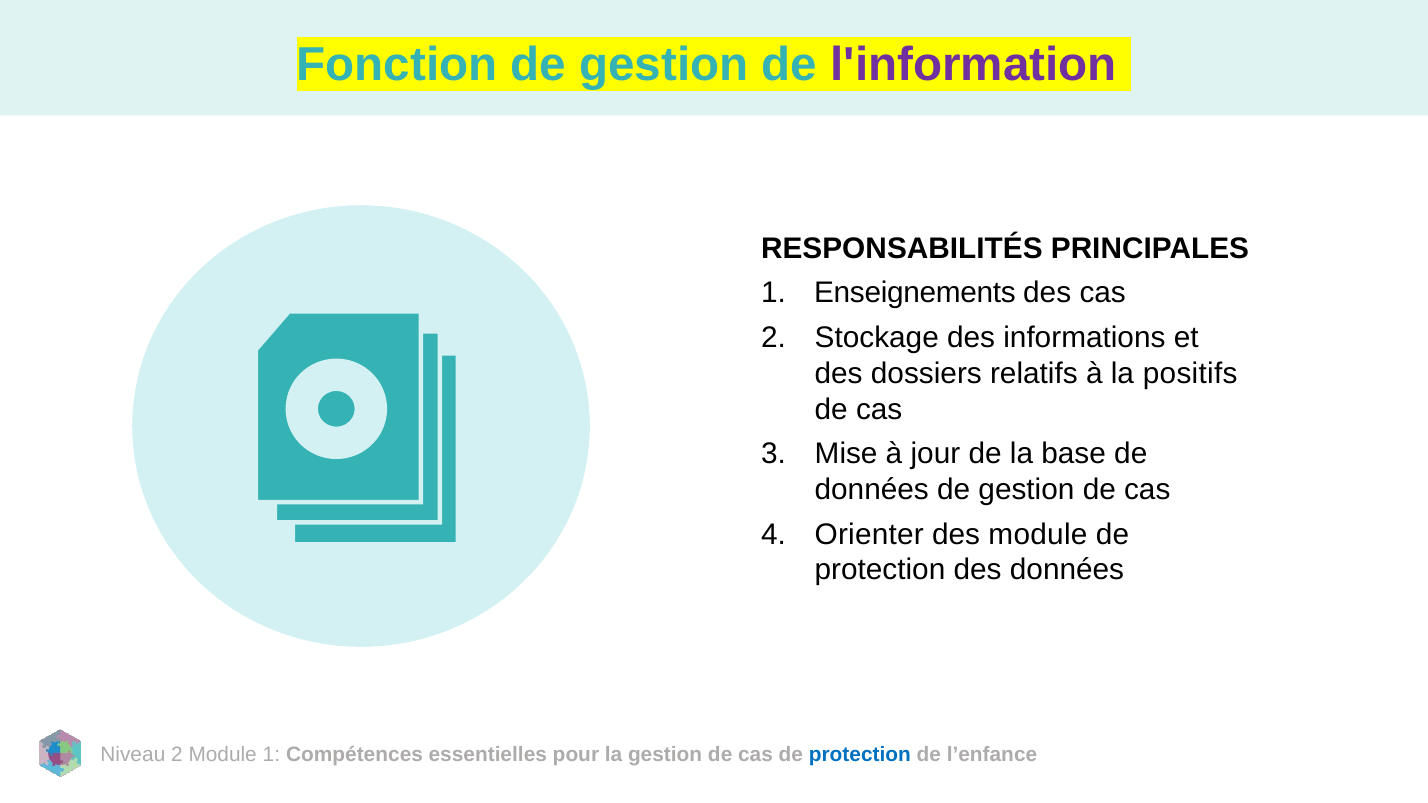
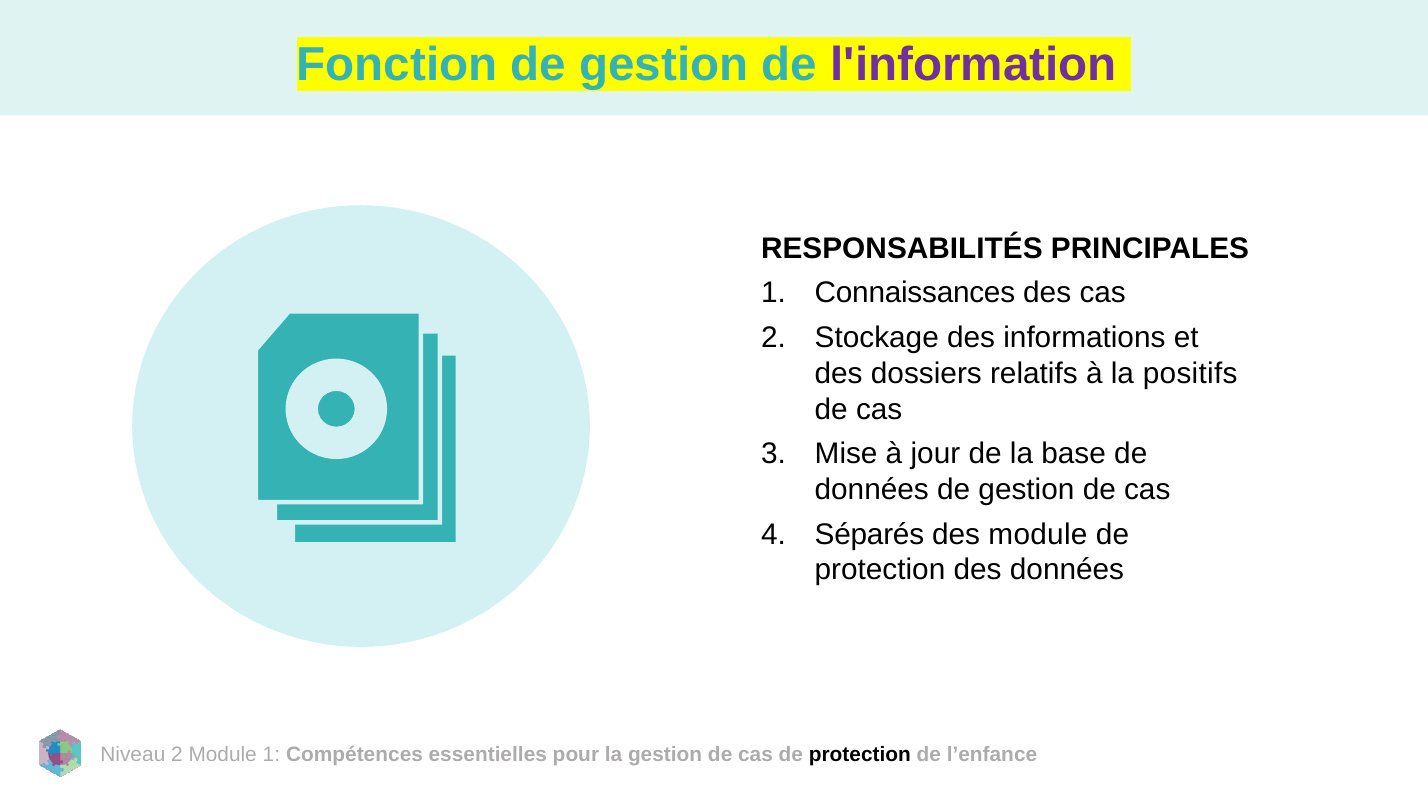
Enseignements: Enseignements -> Connaissances (915, 293)
Orienter: Orienter -> Séparés (869, 534)
protection colour: blue -> black (860, 755)
